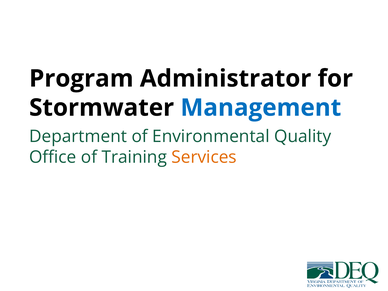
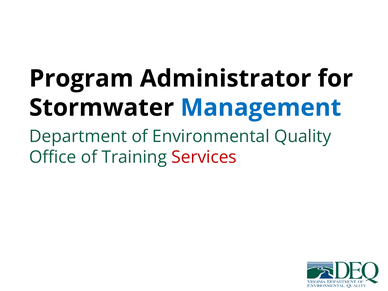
Services colour: orange -> red (204, 157)
